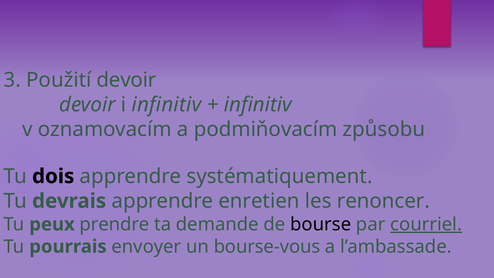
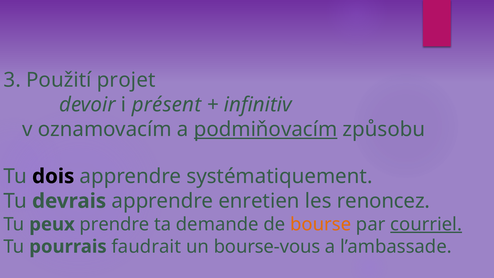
Použití devoir: devoir -> projet (126, 80)
i infinitiv: infinitiv -> présent (166, 105)
podmiňovacím underline: none -> present (266, 129)
renoncer: renoncer -> renoncez (384, 201)
bourse colour: black -> orange (321, 224)
envoyer: envoyer -> faudrait (146, 246)
